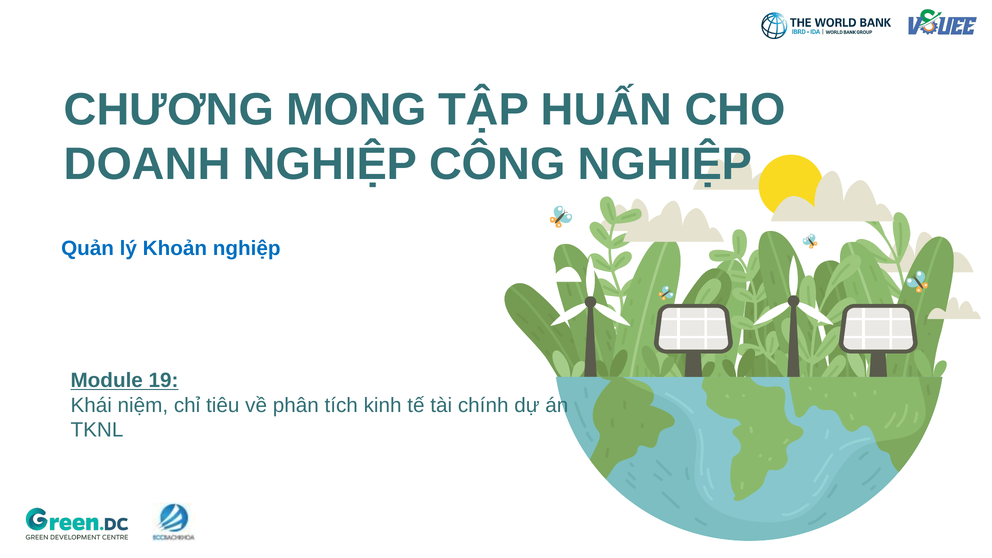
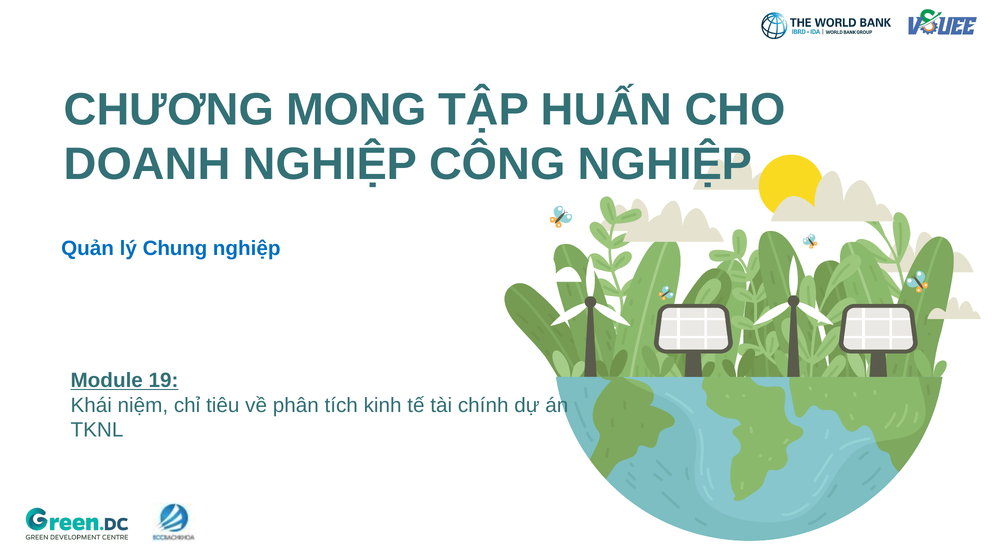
Khoản: Khoản -> Chung (175, 248)
